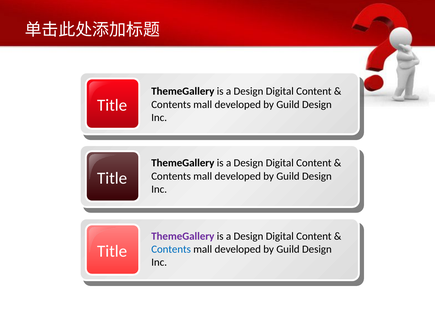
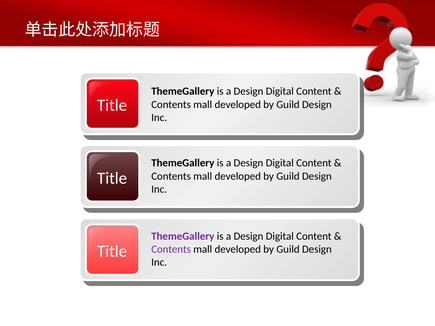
Contents colour: blue -> purple (171, 249)
